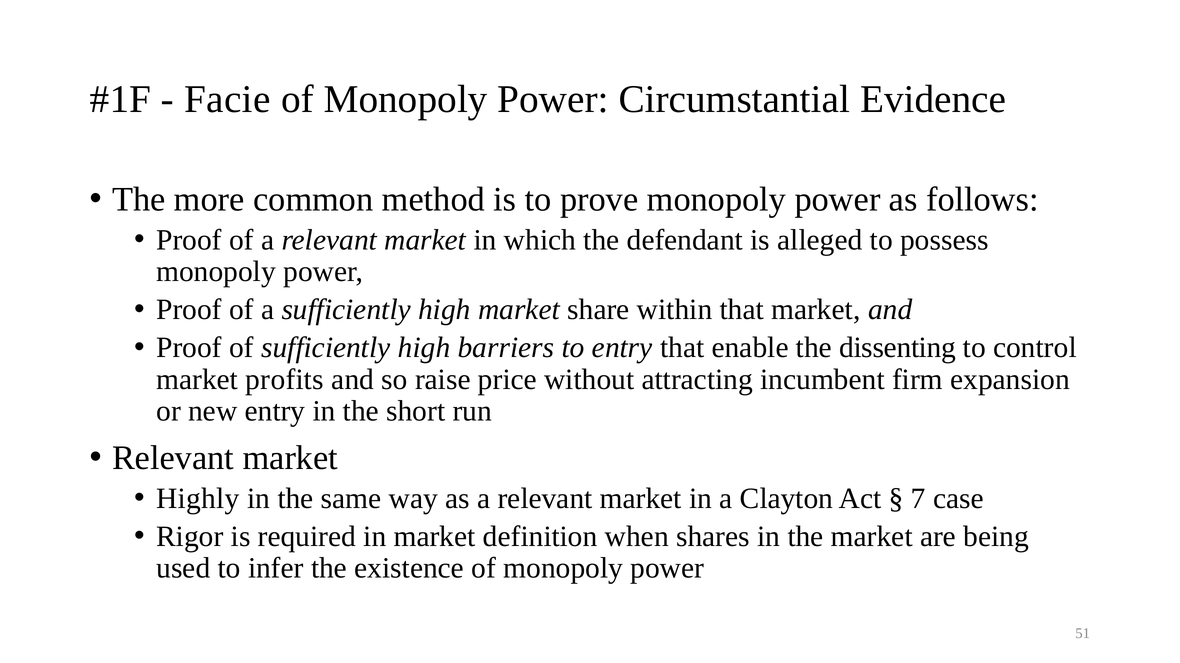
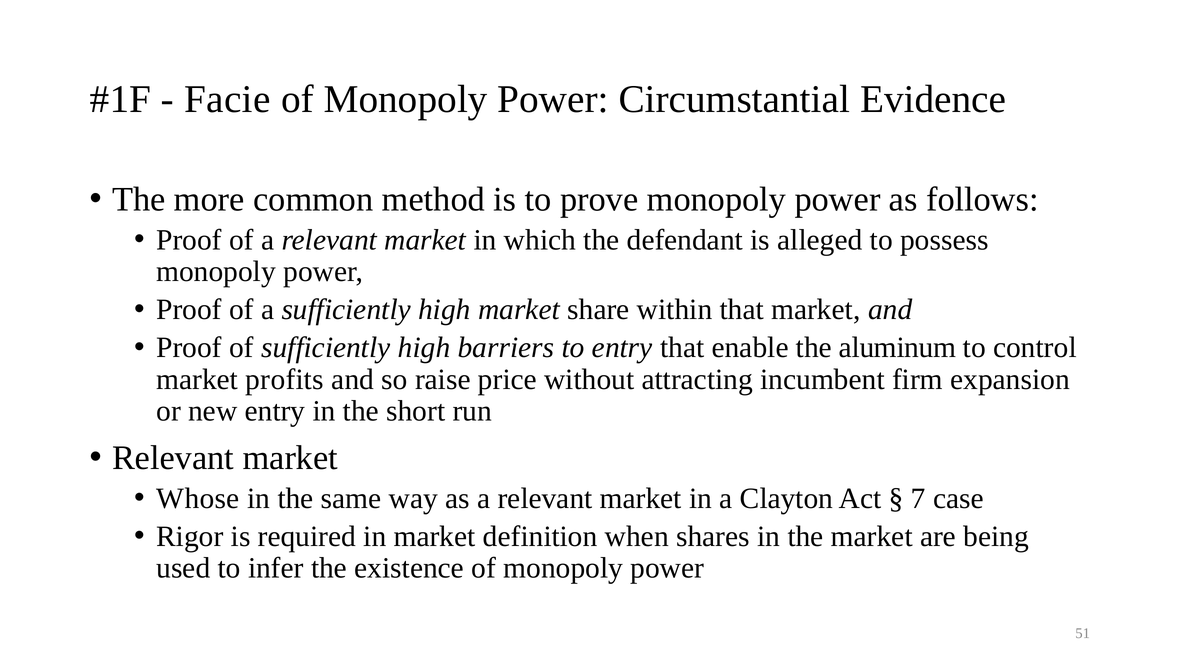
dissenting: dissenting -> aluminum (898, 348)
Highly: Highly -> Whose (198, 499)
